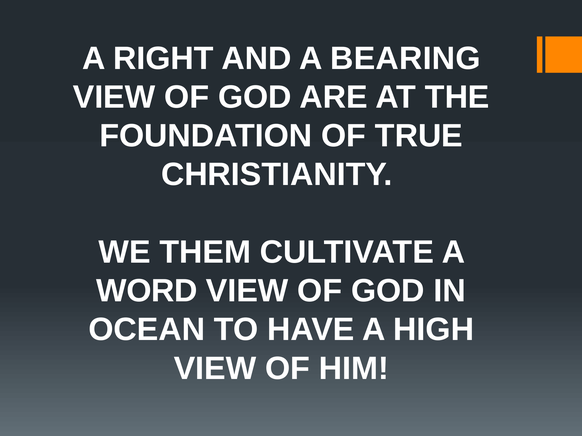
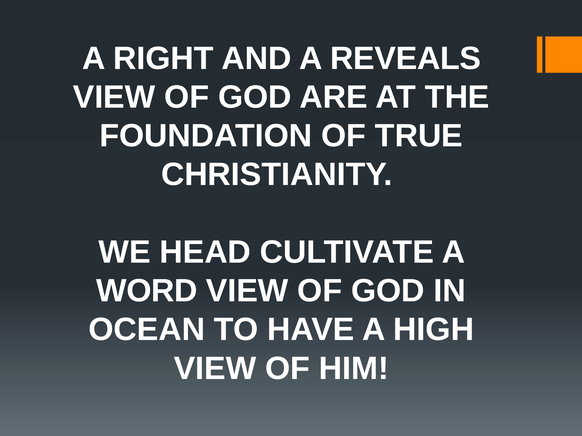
BEARING: BEARING -> REVEALS (406, 58)
THEM: THEM -> HEAD (205, 252)
